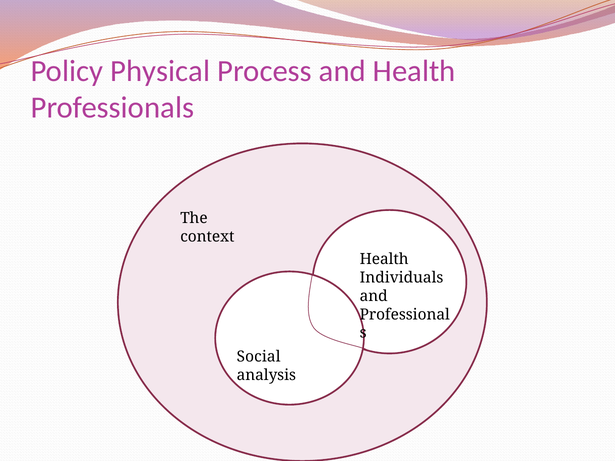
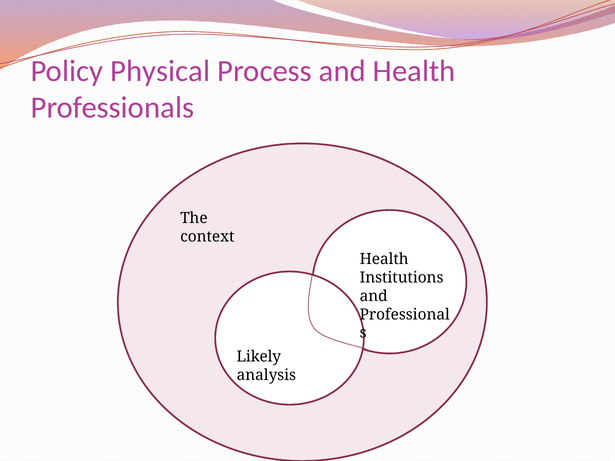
Individuals: Individuals -> Institutions (402, 278)
Social: Social -> Likely (259, 357)
